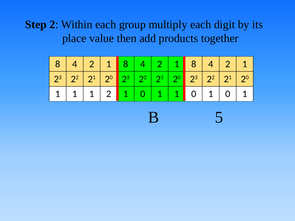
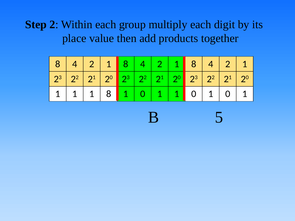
1 1 2: 2 -> 8 (109, 94)
